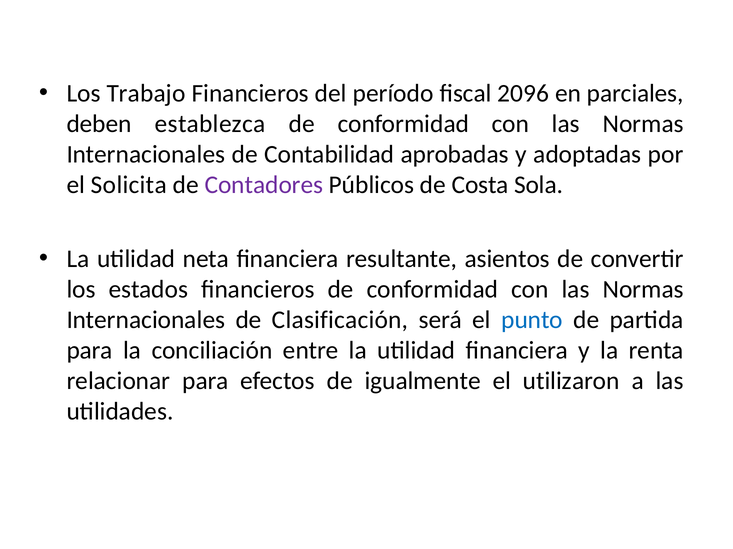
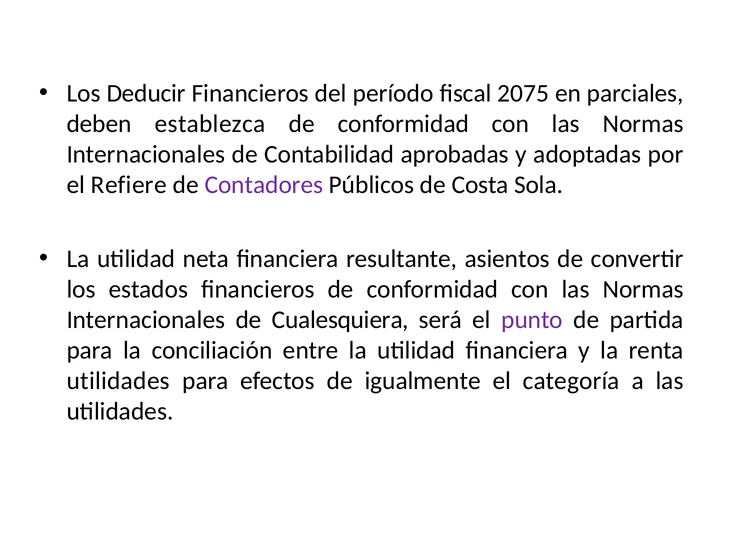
Trabajo: Trabajo -> Deducir (146, 94)
2096: 2096 -> 2075 (523, 94)
Solicita: Solicita -> Refiere (129, 185)
Clasificación: Clasificación -> Cualesquiera (340, 320)
punto colour: blue -> purple (532, 320)
relacionar: relacionar -> utilidades (118, 381)
utilizaron: utilizaron -> categoría (571, 381)
